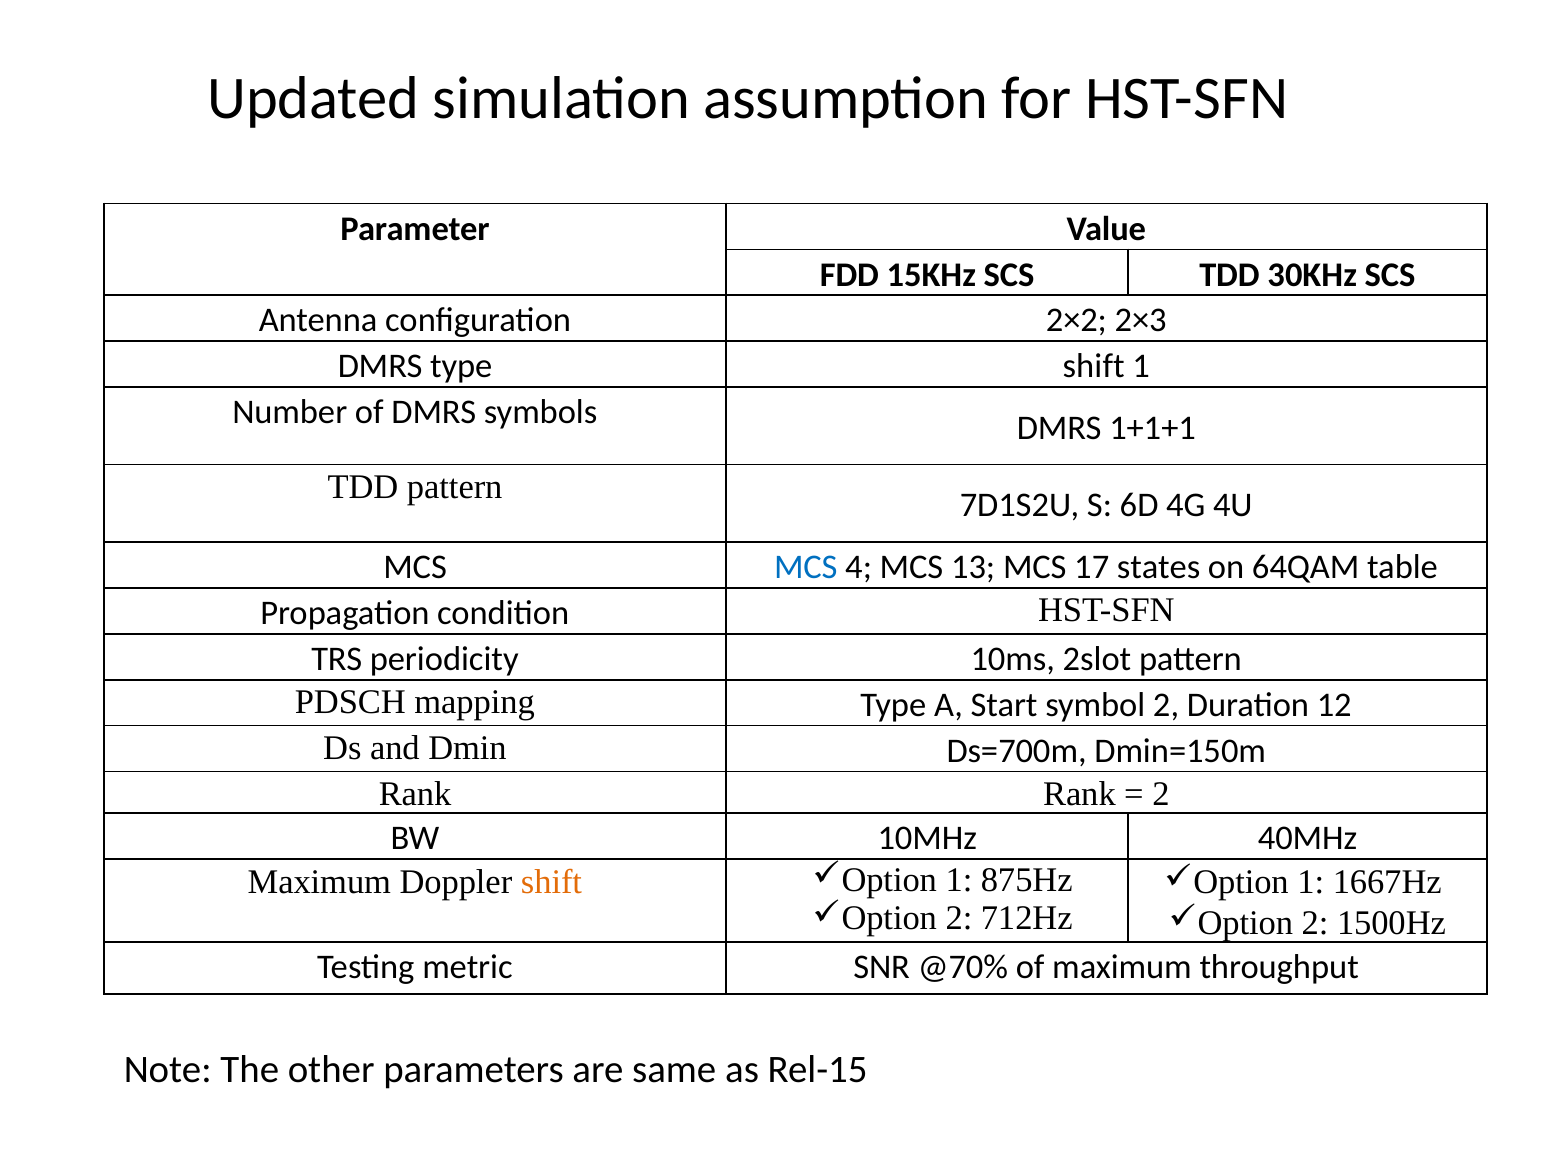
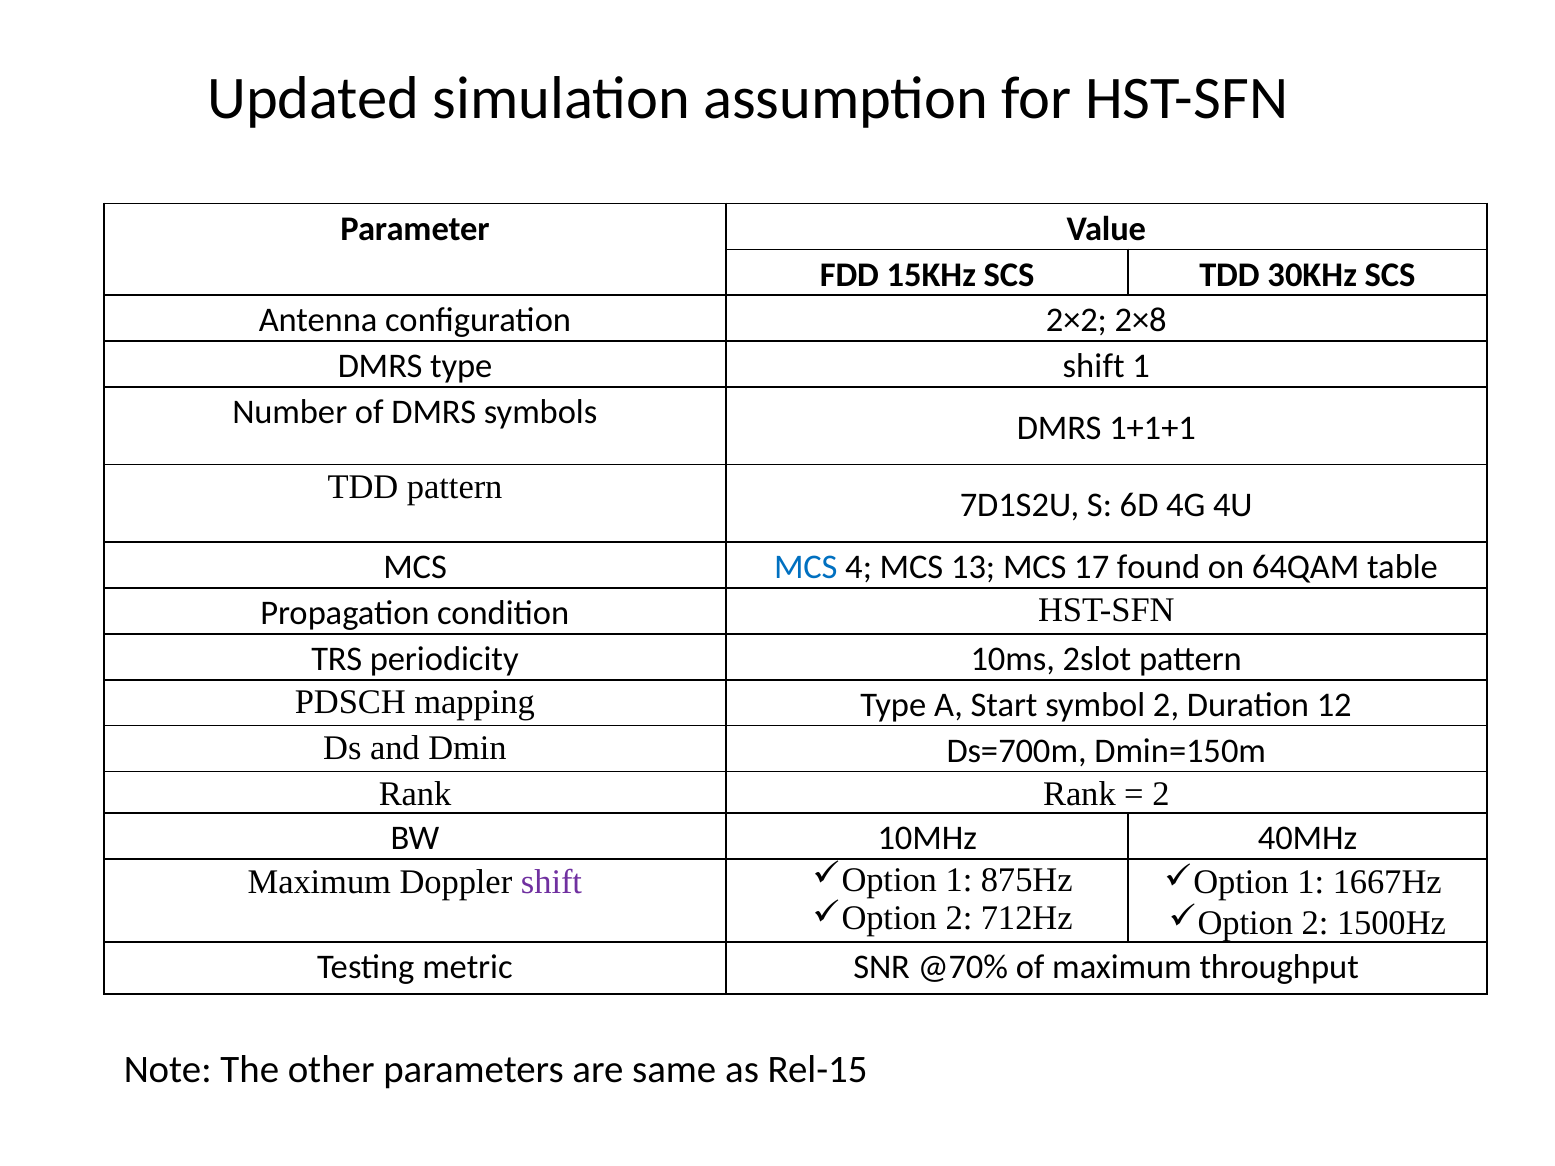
2×3: 2×3 -> 2×8 (1141, 321)
states: states -> found (1159, 567)
shift colour: orange -> purple (551, 882)
